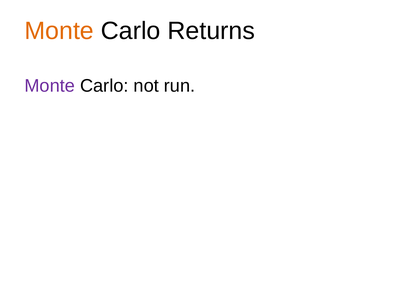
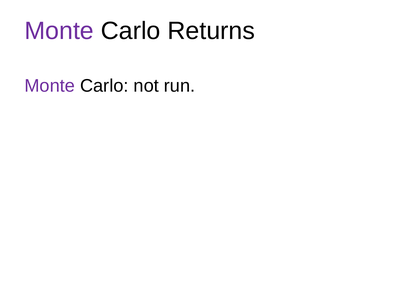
Monte colour: orange -> purple (59, 31)
